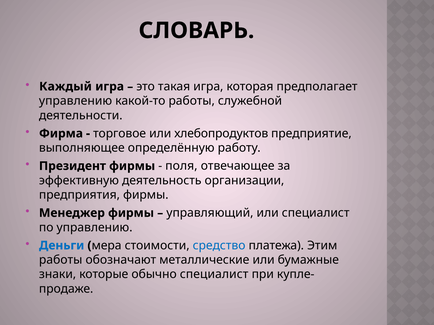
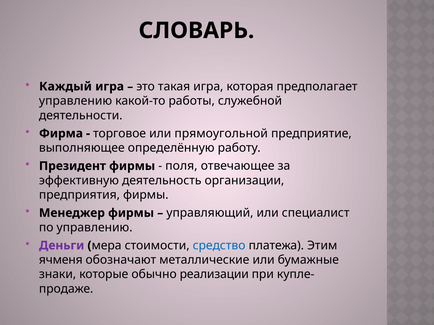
хлебопродуктов: хлебопродуктов -> прямоугольной (221, 134)
Деньги colour: blue -> purple (62, 246)
работы: работы -> ячменя (61, 260)
обычно специалист: специалист -> реализации (214, 275)
